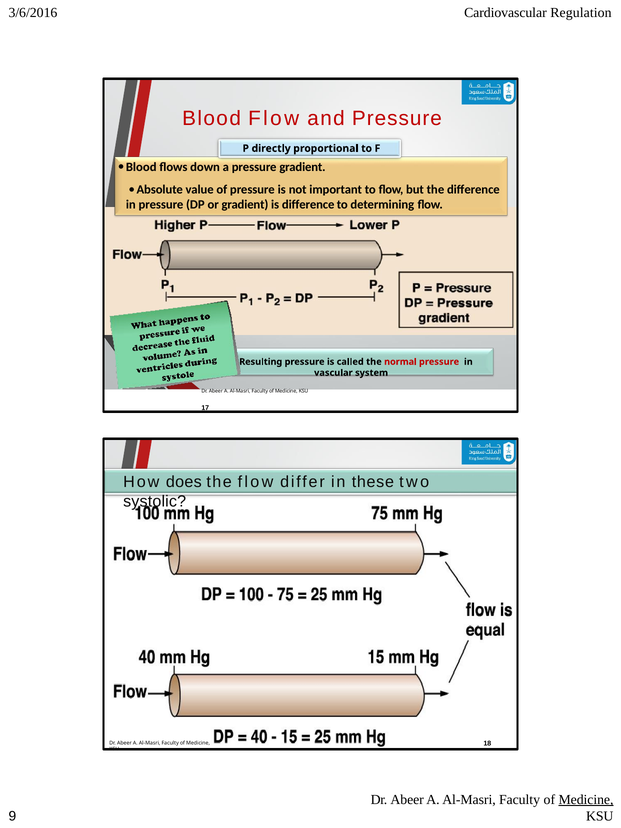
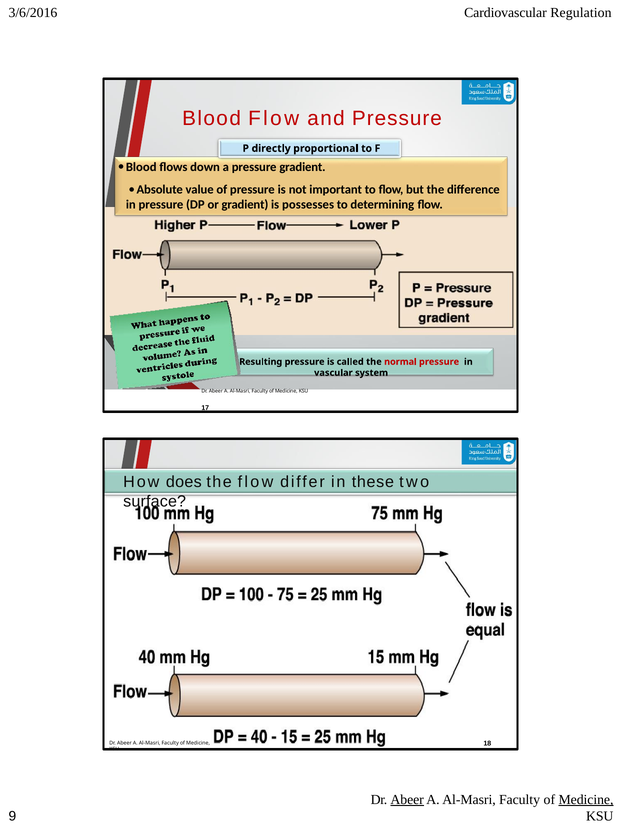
is difference: difference -> possesses (308, 205)
systolic: systolic -> surface (155, 501)
Abeer underline: none -> present (407, 800)
